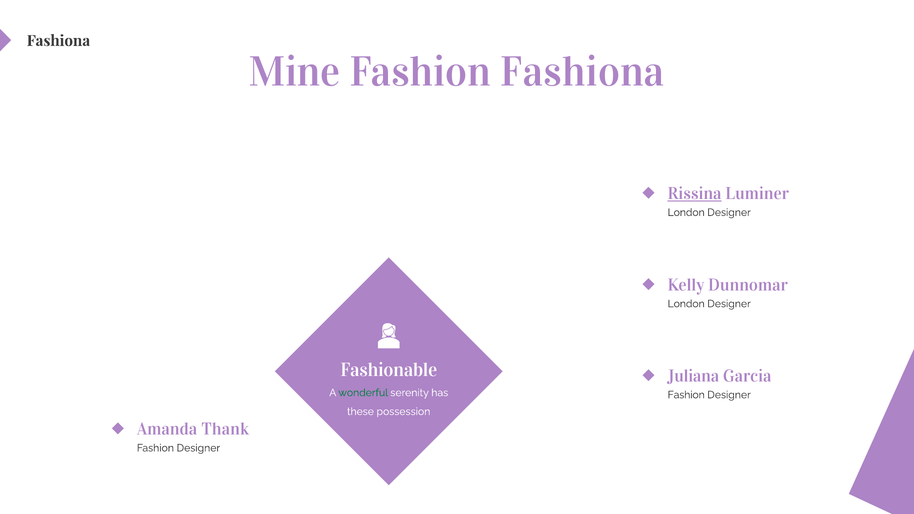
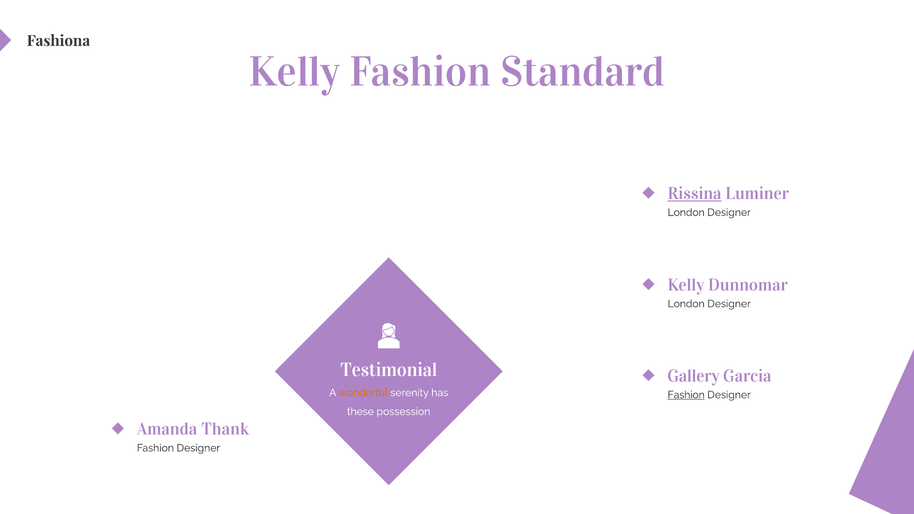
Mine: Mine -> Kelly (294, 72)
Fashiona: Fashiona -> Standard (583, 72)
Fashionable: Fashionable -> Testimonial (389, 370)
Juliana: Juliana -> Gallery (693, 376)
wonderful colour: green -> orange (363, 393)
Fashion underline: none -> present (686, 395)
